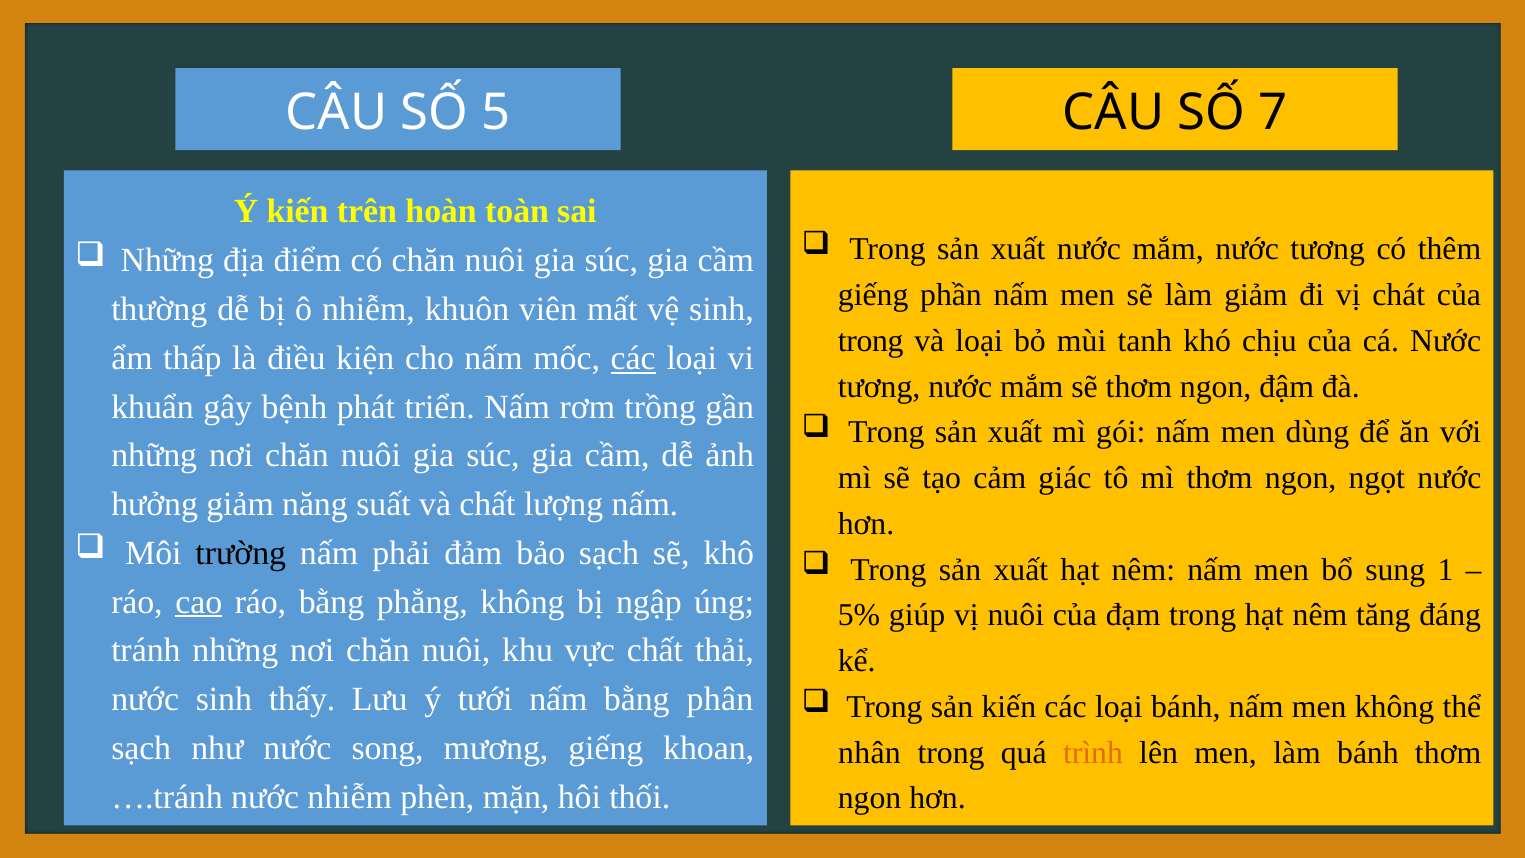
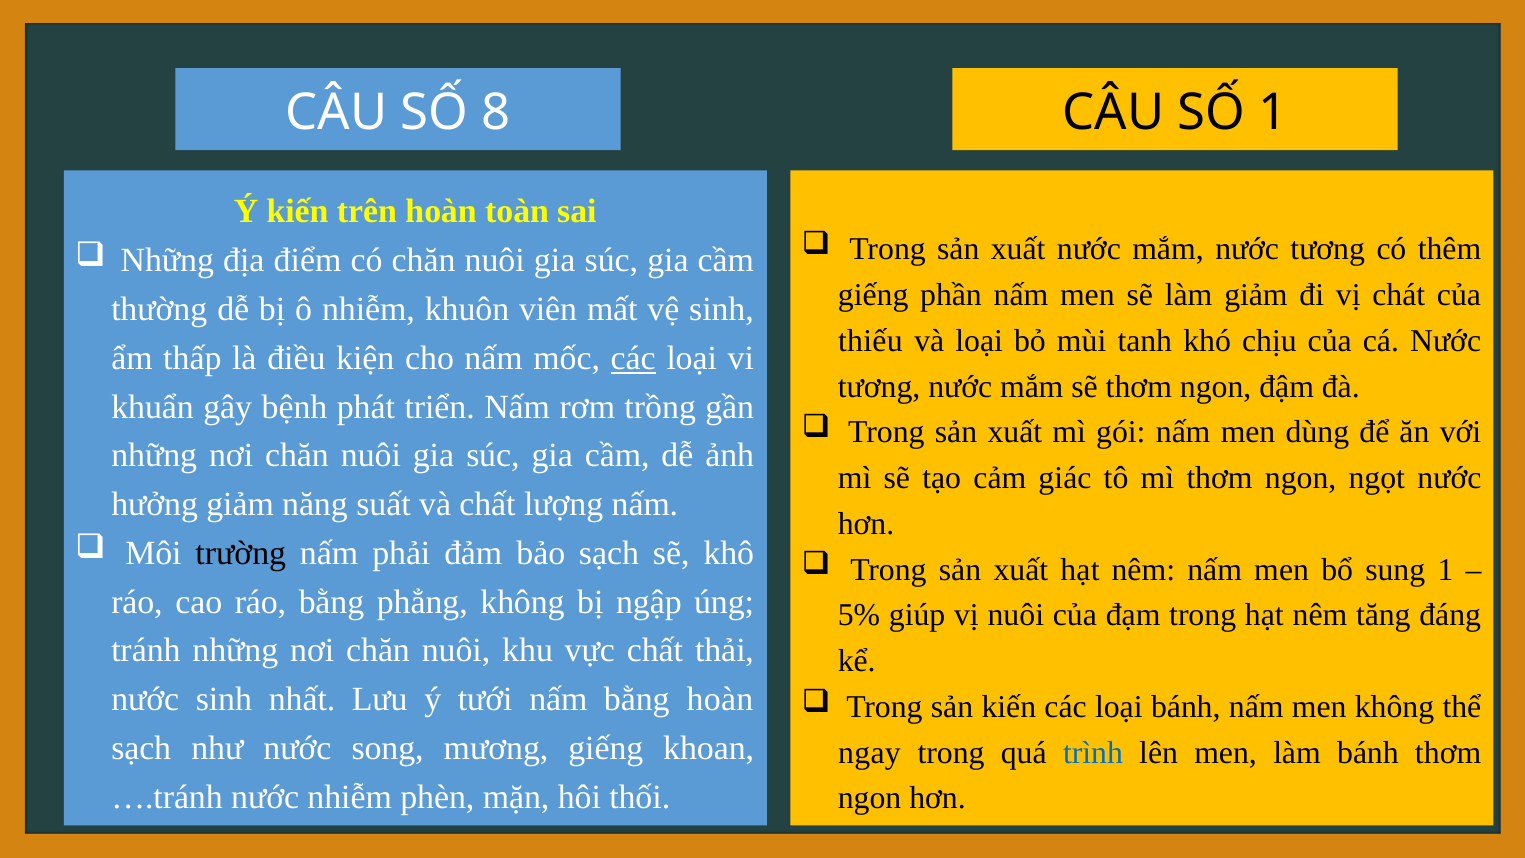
5: 5 -> 8 (496, 113)
SỐ 7: 7 -> 1 (1273, 113)
trong: trong -> thiếu (870, 341)
cao underline: present -> none (199, 602)
thấy: thấy -> nhất (302, 699)
bằng phân: phân -> hoàn (720, 699)
nhân: nhân -> ngay (869, 753)
trình colour: orange -> blue (1093, 753)
